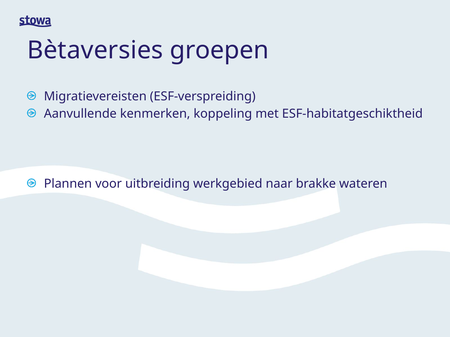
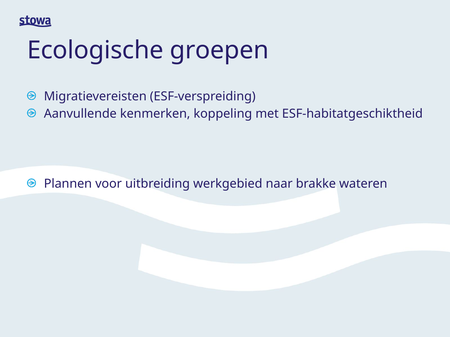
Bètaversies: Bètaversies -> Ecologische (95, 50)
